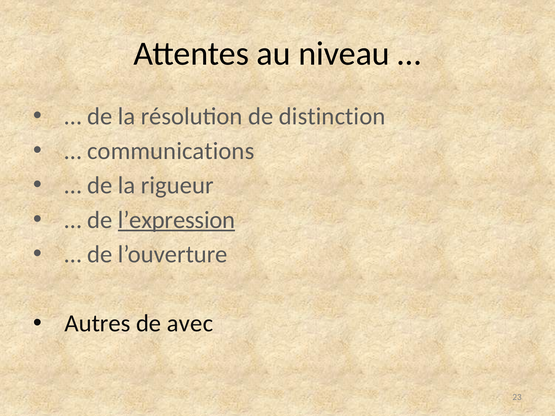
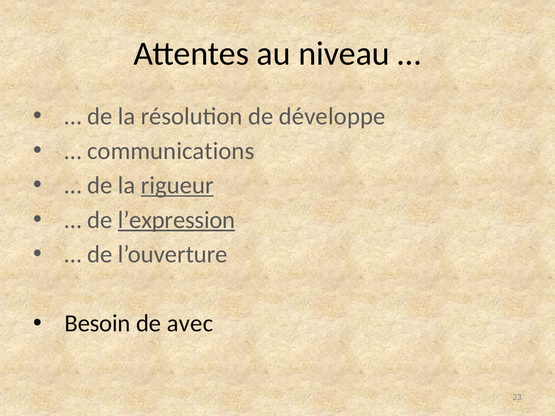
distinction: distinction -> développe (332, 116)
rigueur underline: none -> present (177, 186)
Autres: Autres -> Besoin (98, 324)
